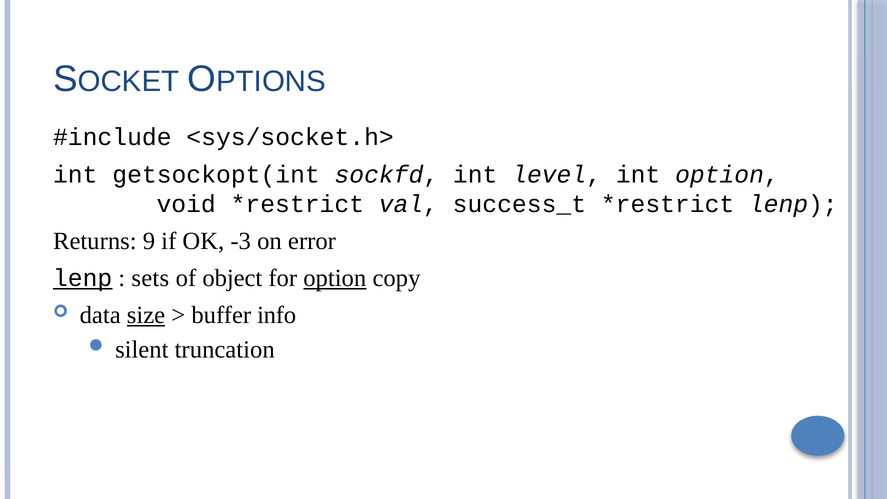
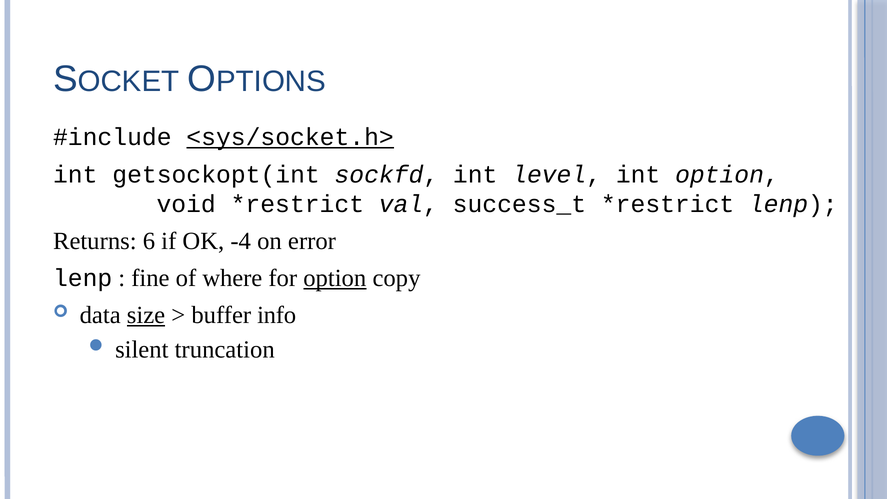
<sys/socket.h> underline: none -> present (290, 137)
9: 9 -> 6 (149, 241)
-3: -3 -> -4 (241, 241)
lenp underline: present -> none (83, 278)
sets: sets -> fine (150, 278)
object: object -> where (232, 278)
